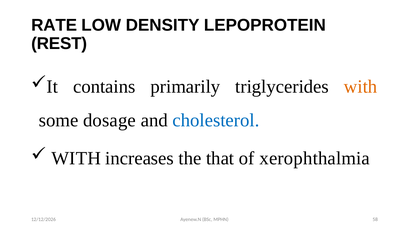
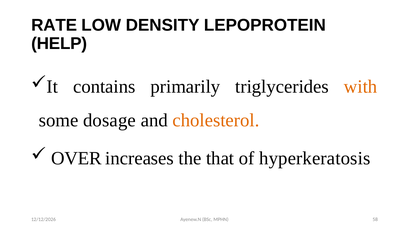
REST: REST -> HELP (59, 44)
cholesterol colour: blue -> orange (216, 120)
WITH: WITH -> OVER (76, 158)
xerophthalmia: xerophthalmia -> hyperkeratosis (315, 158)
